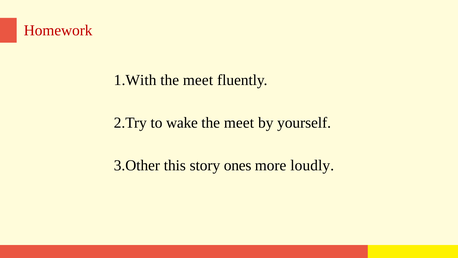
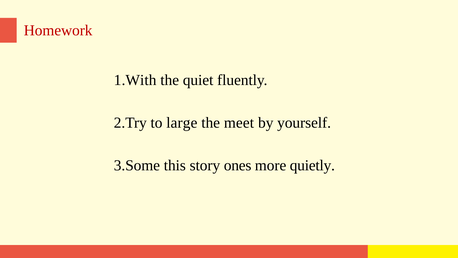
meet: meet -> quiet (198, 80)
wake: wake -> large (182, 123)
3.Other: 3.Other -> 3.Some (137, 165)
loudly: loudly -> quietly (312, 165)
